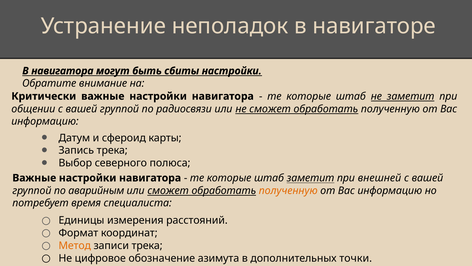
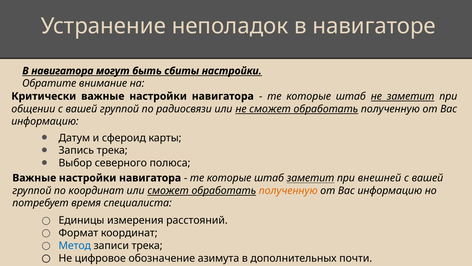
по аварийным: аварийным -> координат (96, 190)
Метод colour: orange -> blue (75, 245)
точки: точки -> почти (356, 258)
